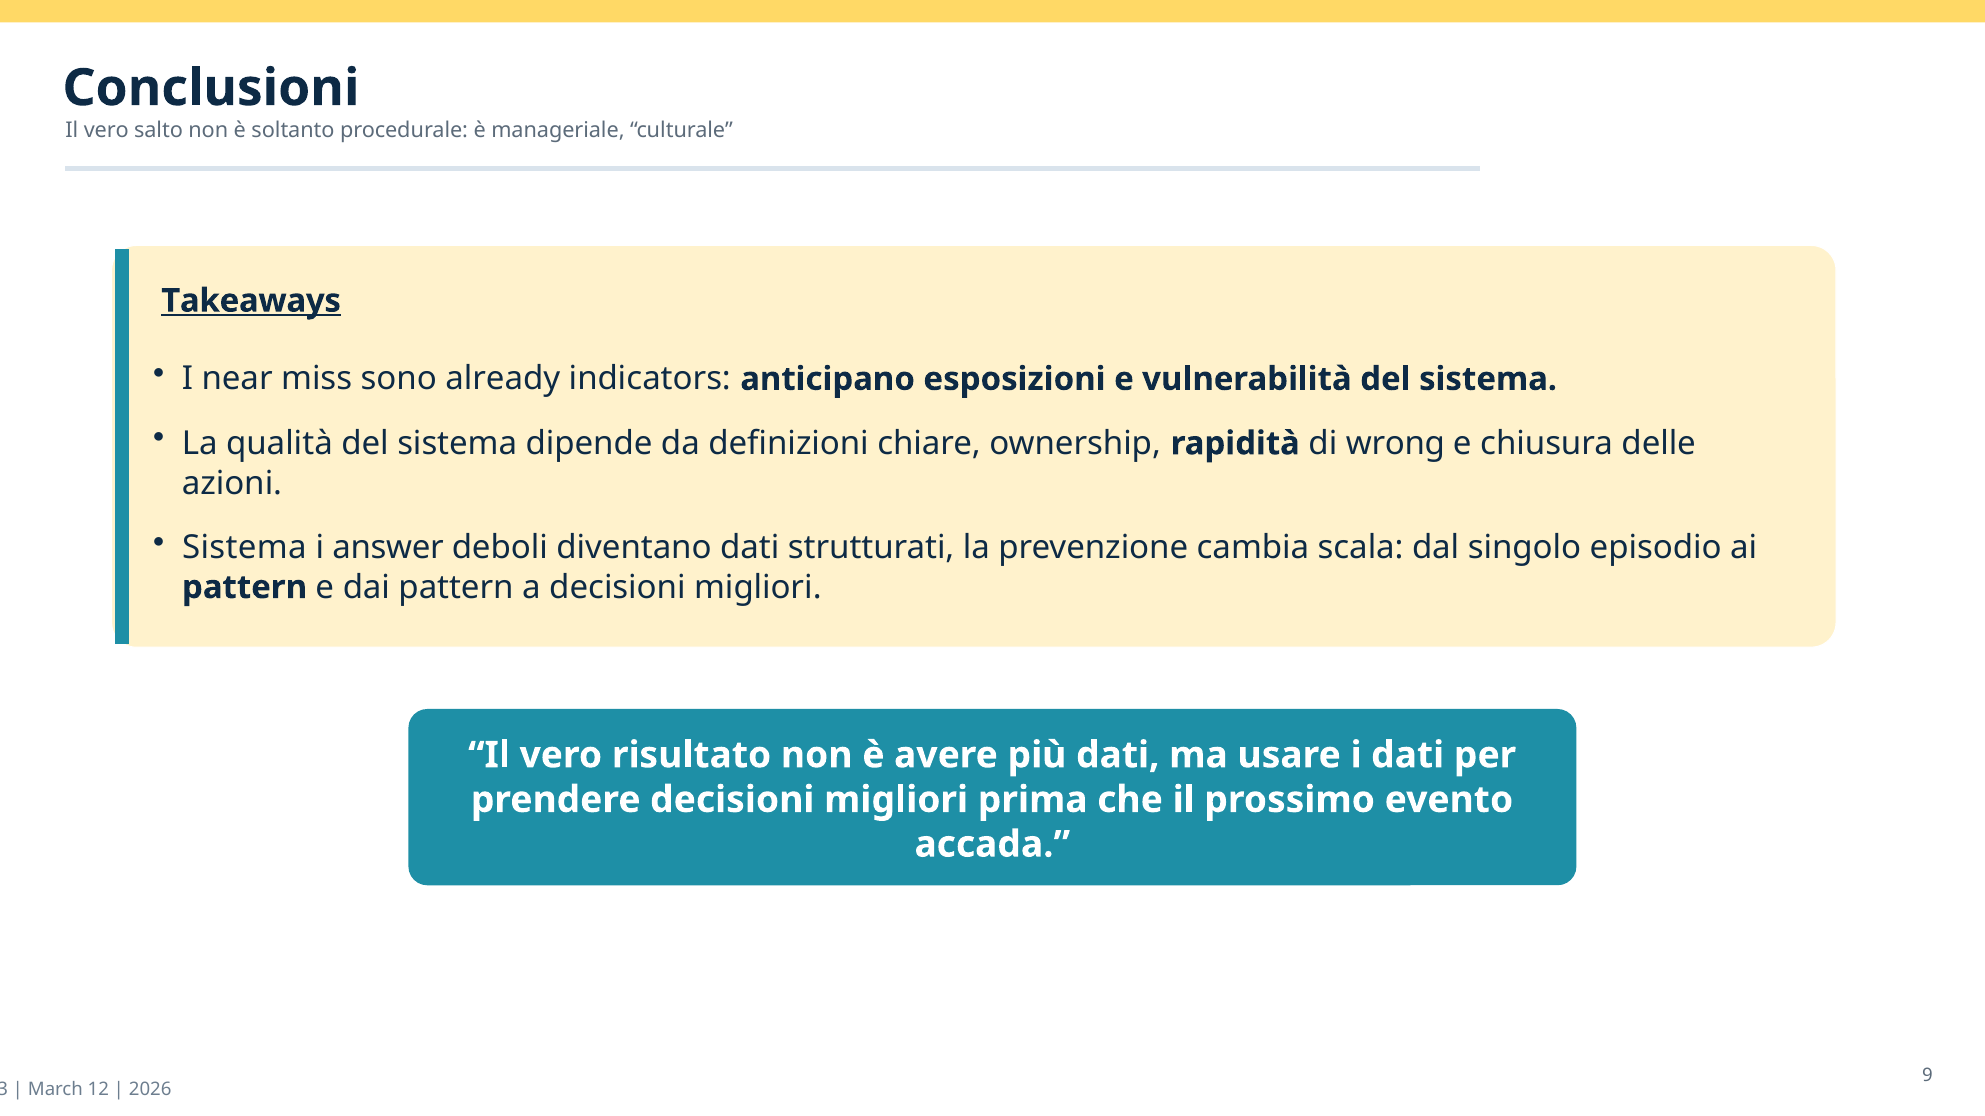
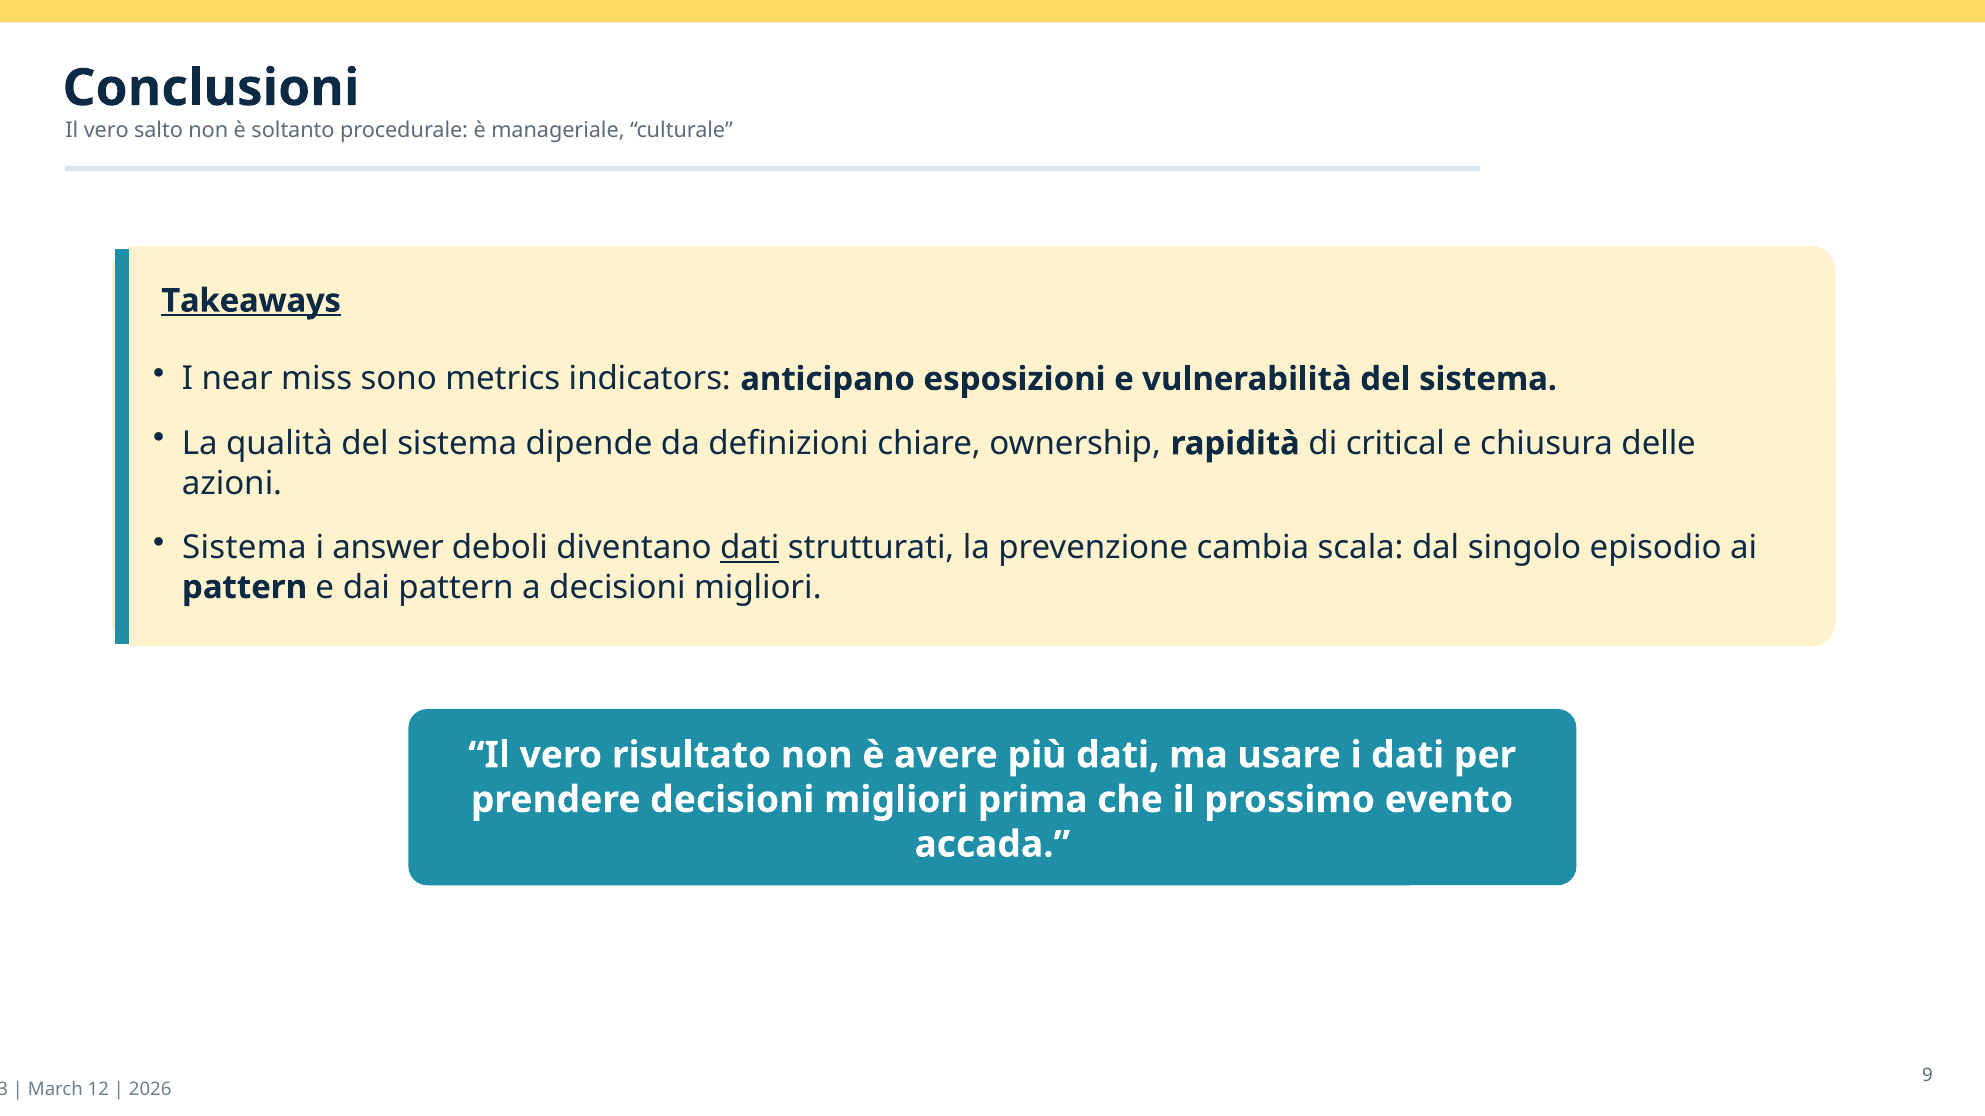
already: already -> metrics (503, 379)
wrong: wrong -> critical (1395, 444)
dati underline: none -> present (750, 548)
